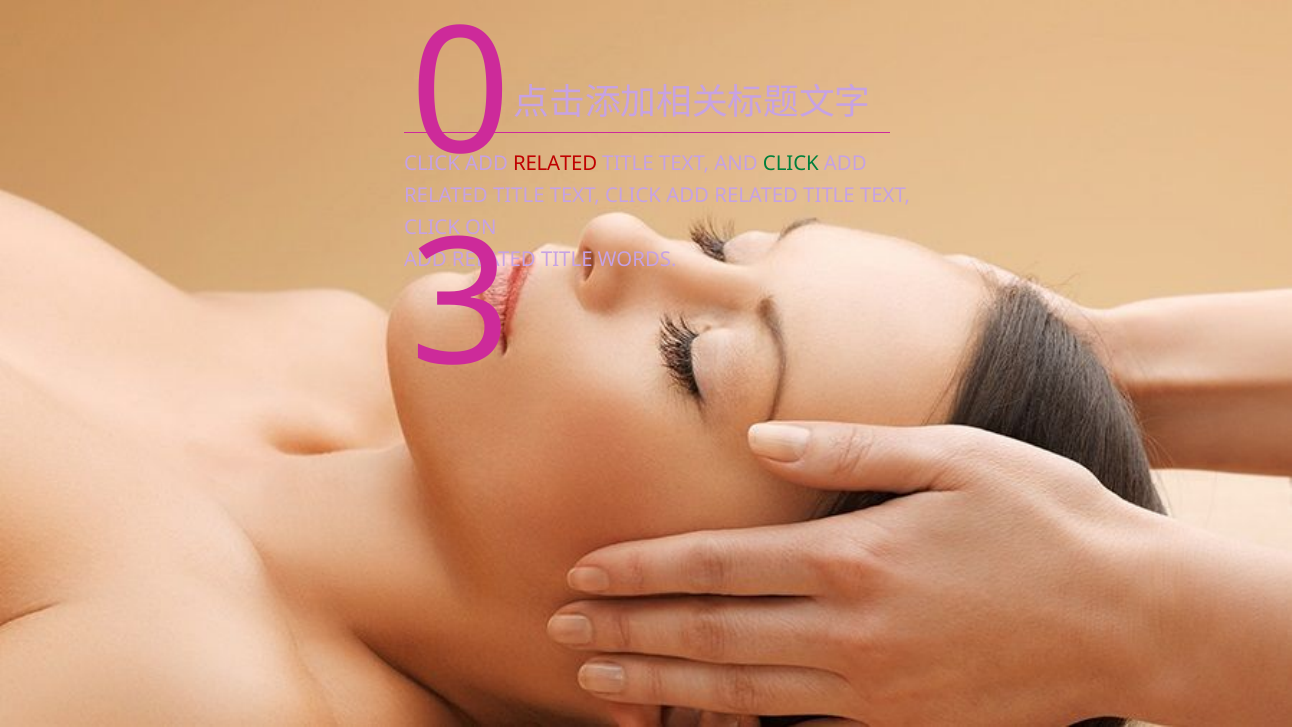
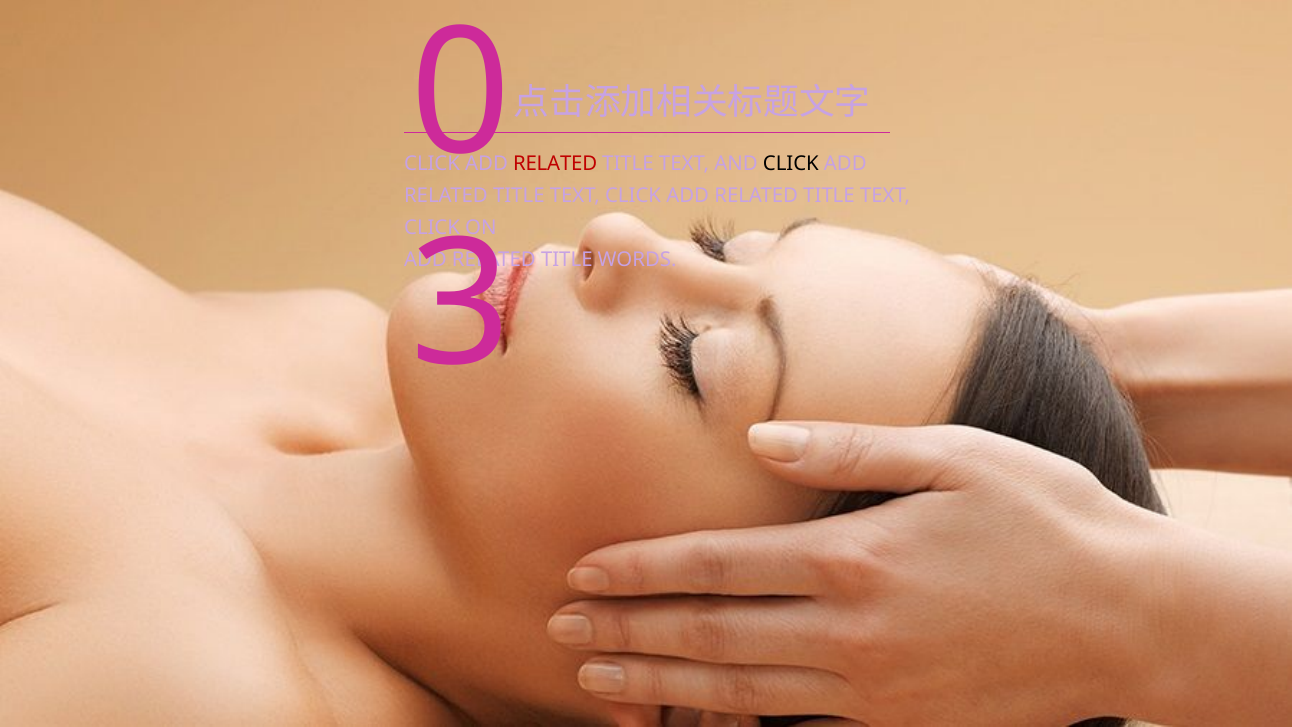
CLICK colour: green -> black (791, 164)
